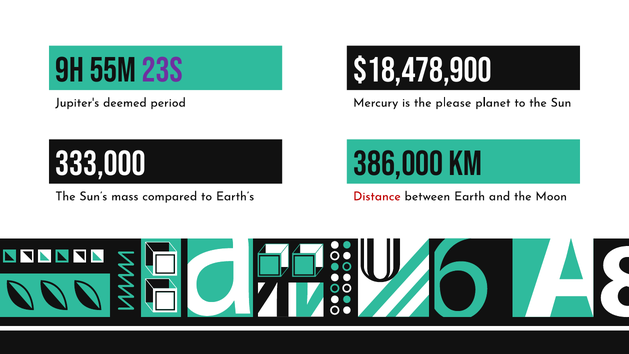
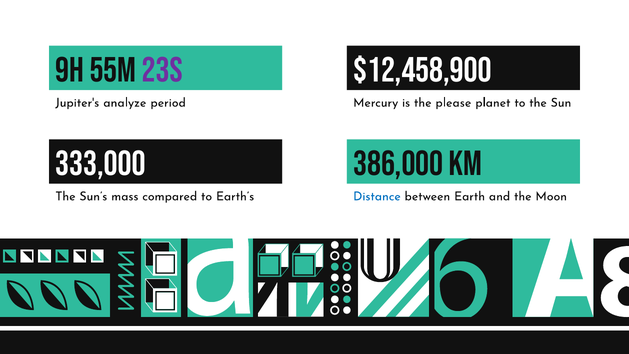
$18,478,900: $18,478,900 -> $12,458,900 (422, 70)
deemed: deemed -> analyze (125, 103)
Distance colour: red -> blue (377, 196)
